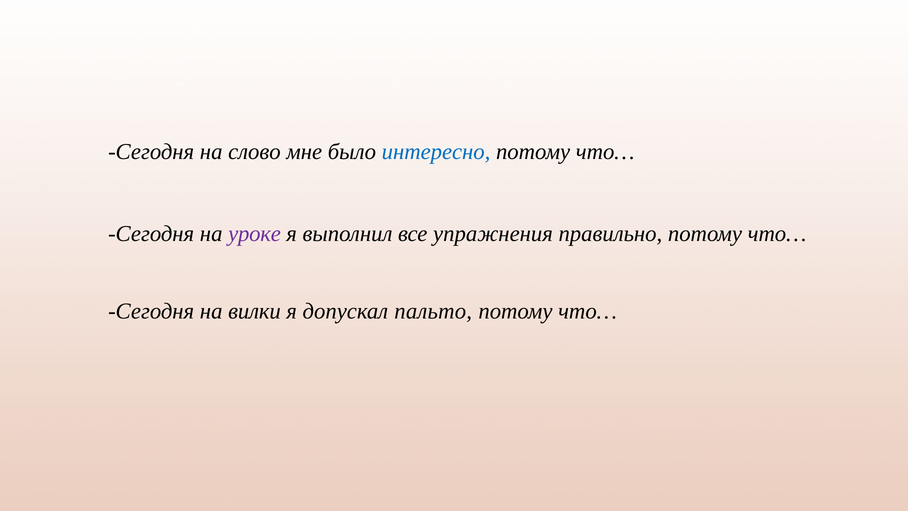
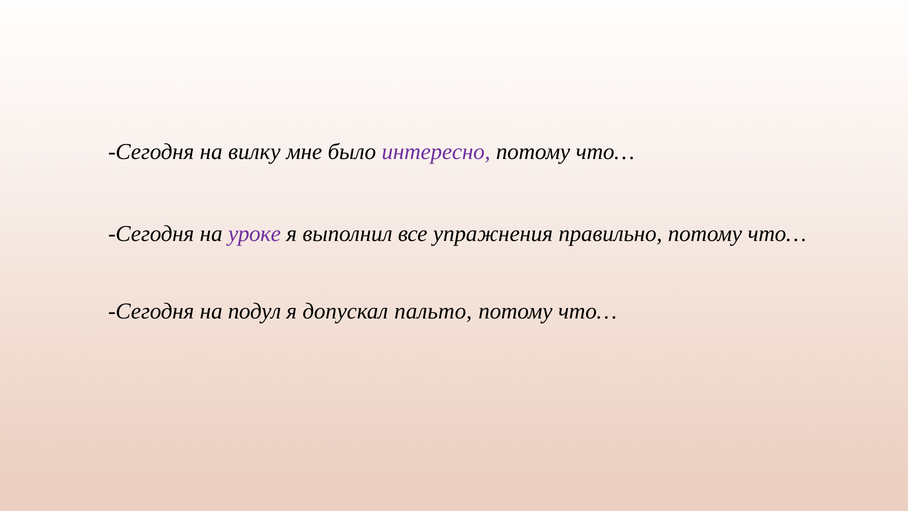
слово: слово -> вилку (254, 152)
интересно colour: blue -> purple (436, 152)
вилки: вилки -> подул (255, 311)
